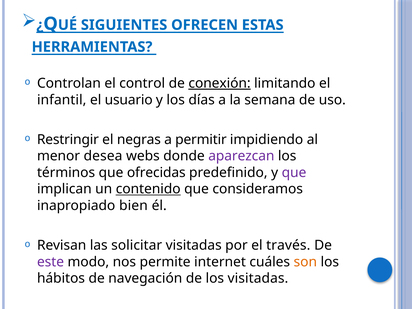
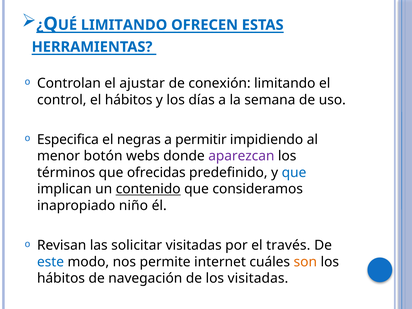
SIGUIENTES: SIGUIENTES -> LIMITANDO (124, 25)
control: control -> ajustar (142, 83)
conexión underline: present -> none (220, 83)
infantil: infantil -> control (62, 100)
el usuario: usuario -> hábitos (129, 100)
Restringir: Restringir -> Especifica (68, 140)
desea: desea -> botón (103, 156)
que colour: purple -> blue (294, 173)
bien: bien -> niño (133, 206)
este colour: purple -> blue (51, 262)
